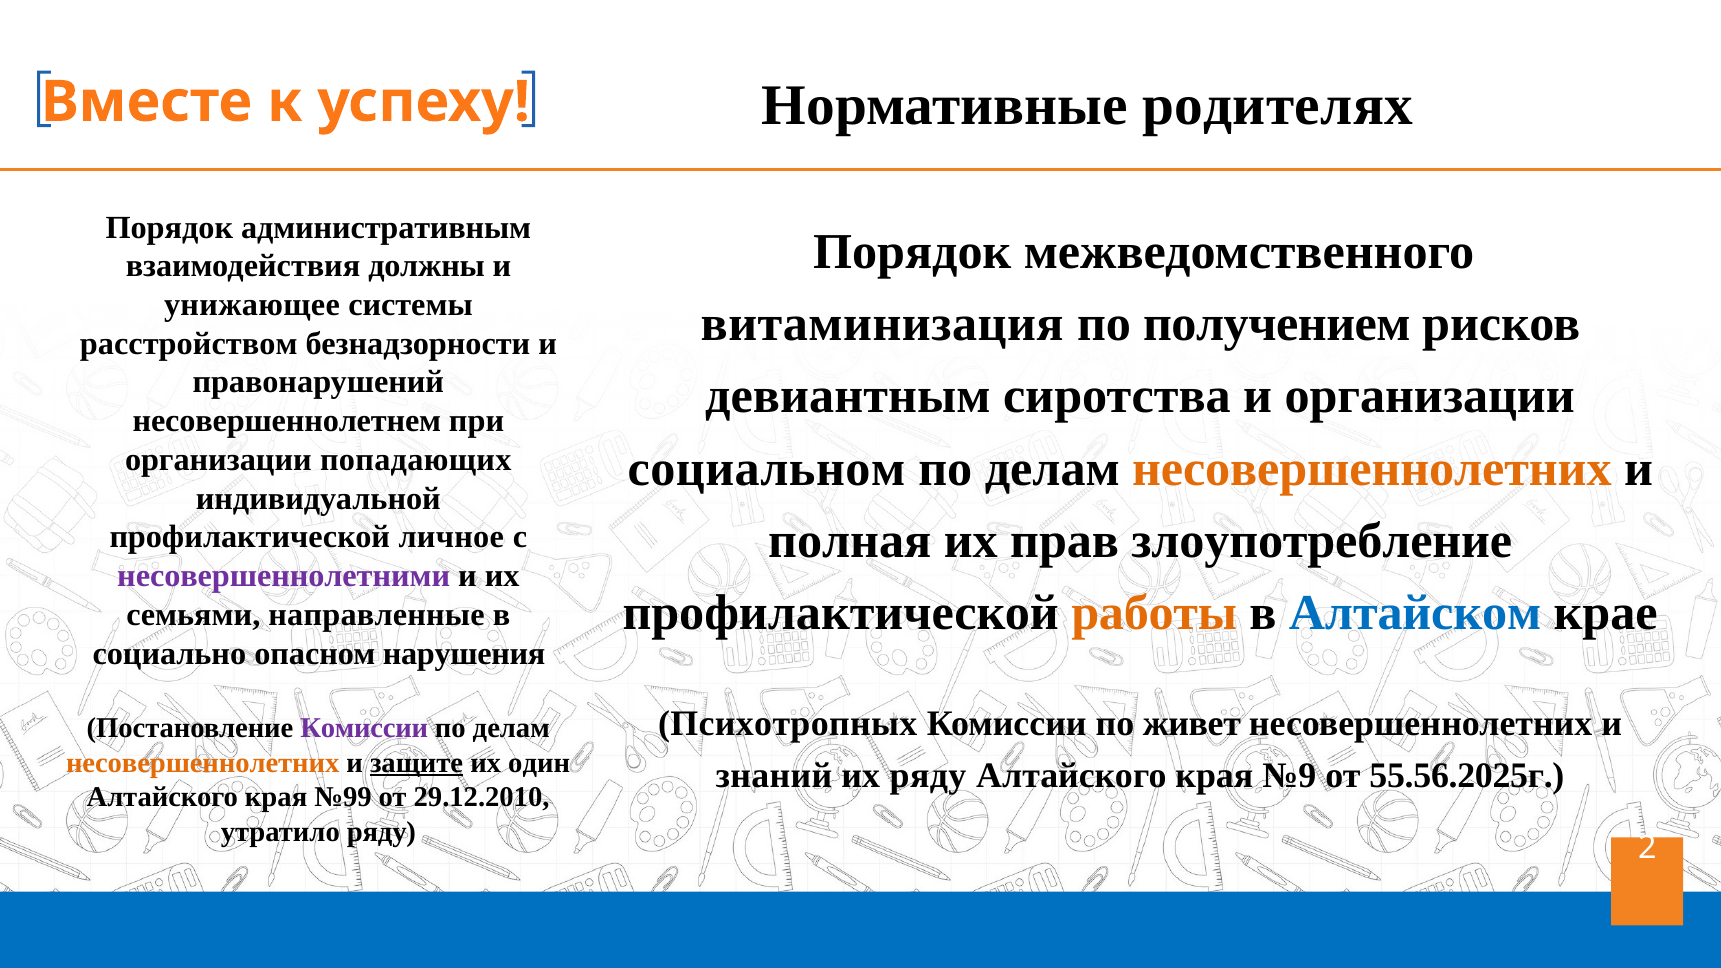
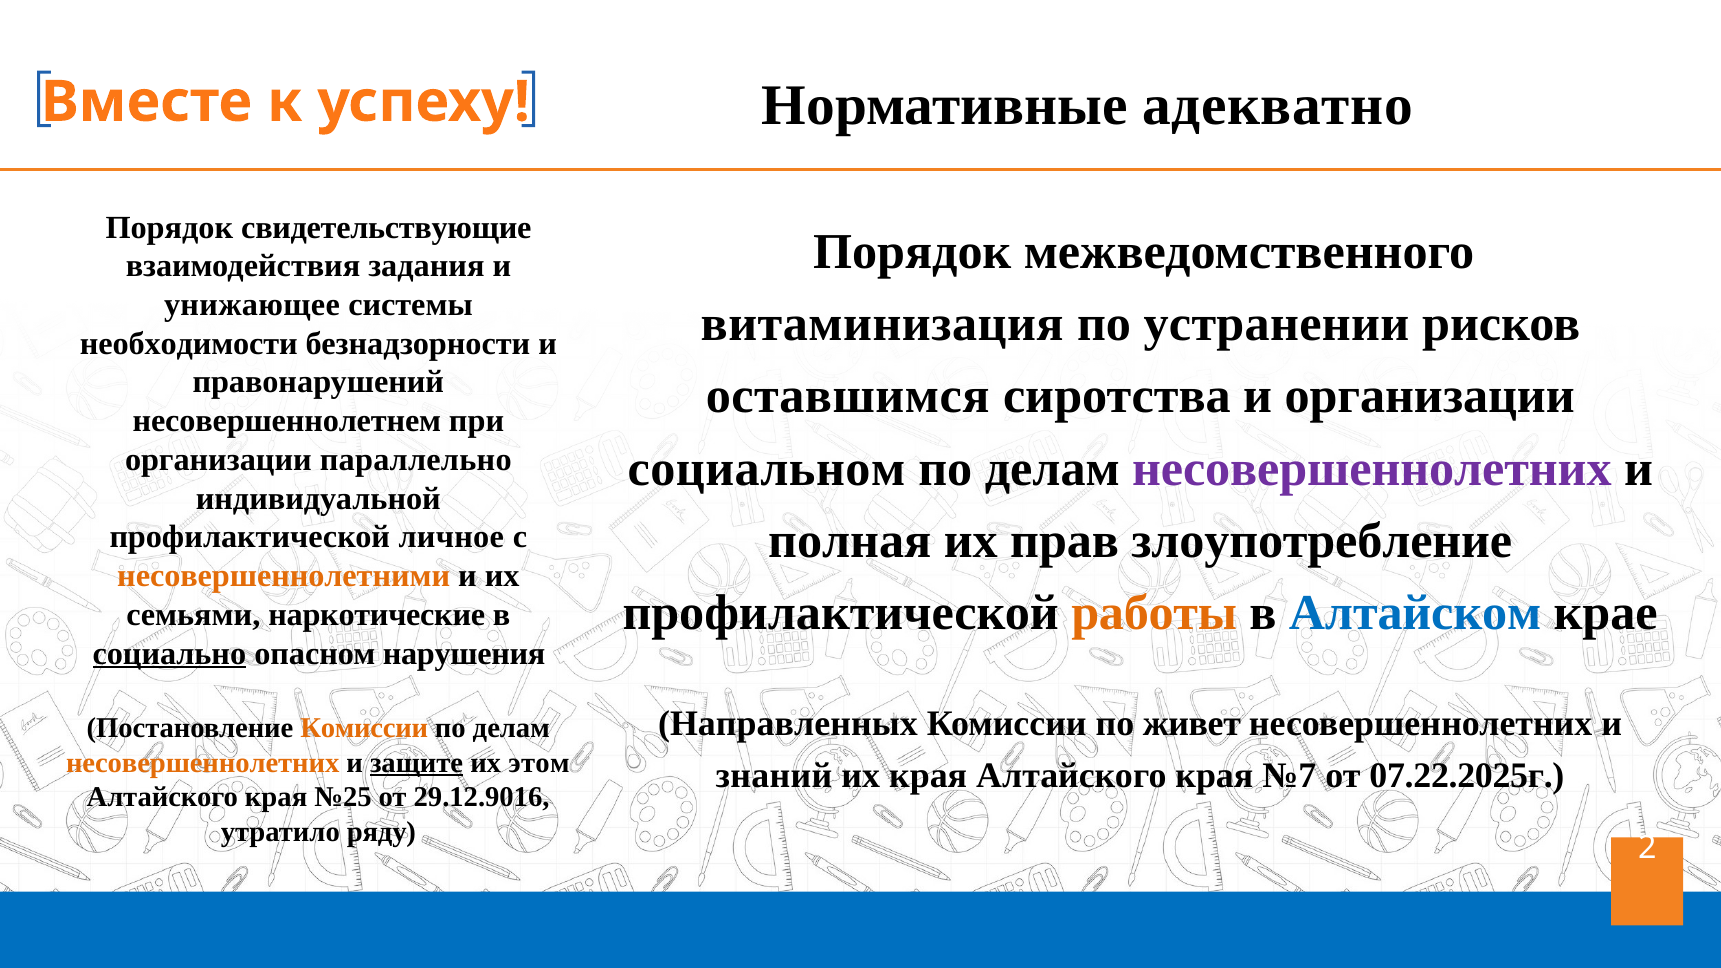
родителях: родителях -> адекватно (1278, 106)
административным: административным -> свидетельствующие (386, 227)
должны: должны -> задания (426, 266)
получением: получением -> устранении (1276, 324)
расстройством: расстройством -> необходимости (189, 344)
девиантным: девиантным -> оставшимся (848, 396)
попадающих: попадающих -> параллельно (416, 460)
несовершеннолетних colour: orange -> purple (1372, 468)
несовершеннолетними colour: purple -> orange (284, 576)
направленные: направленные -> наркотические (377, 615)
социально underline: none -> present (169, 653)
Психотропных: Психотропных -> Направленных (788, 724)
Комиссии colour: purple -> orange (364, 728)
один: один -> этом (539, 763)
их ряду: ряду -> края (928, 776)
№9: №9 -> №7 (1289, 776)
55.56.2025г: 55.56.2025г -> 07.22.2025г (1467, 776)
№99: №99 -> №25 (343, 797)
29.12.2010: 29.12.2010 -> 29.12.9016 (482, 797)
